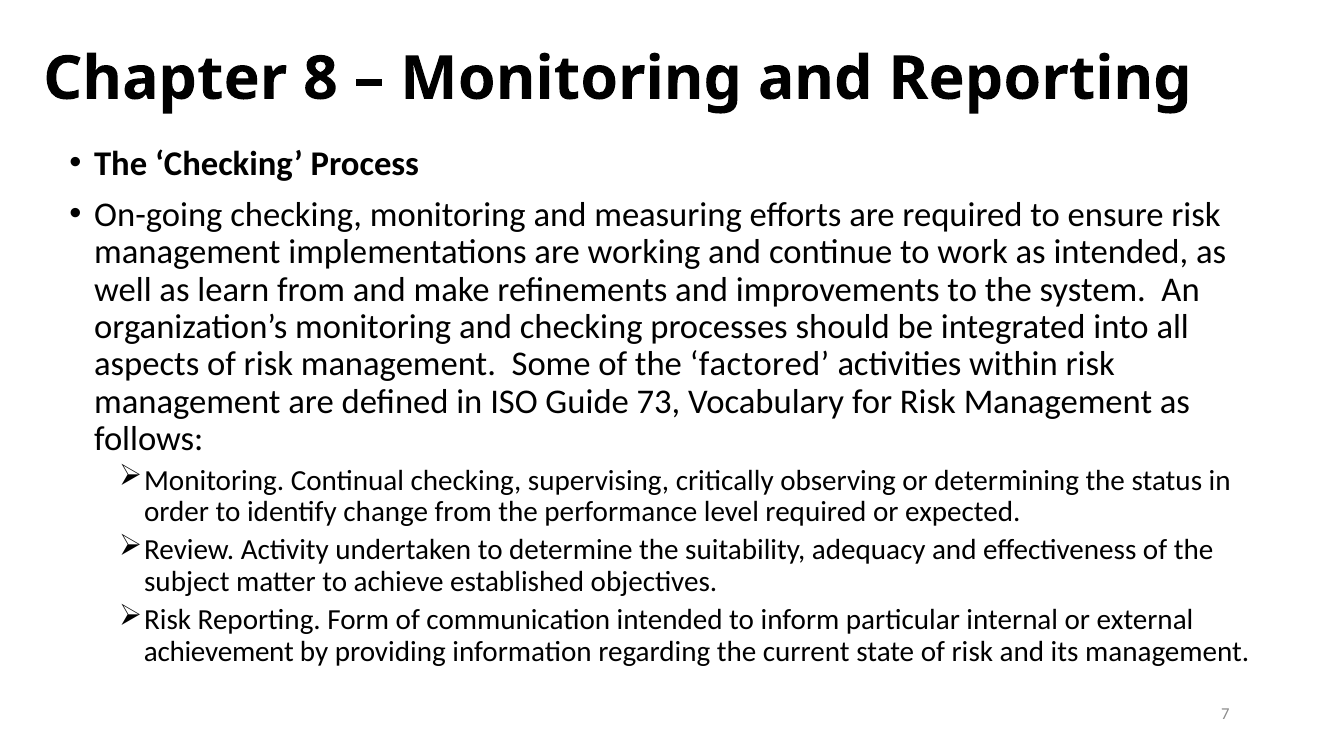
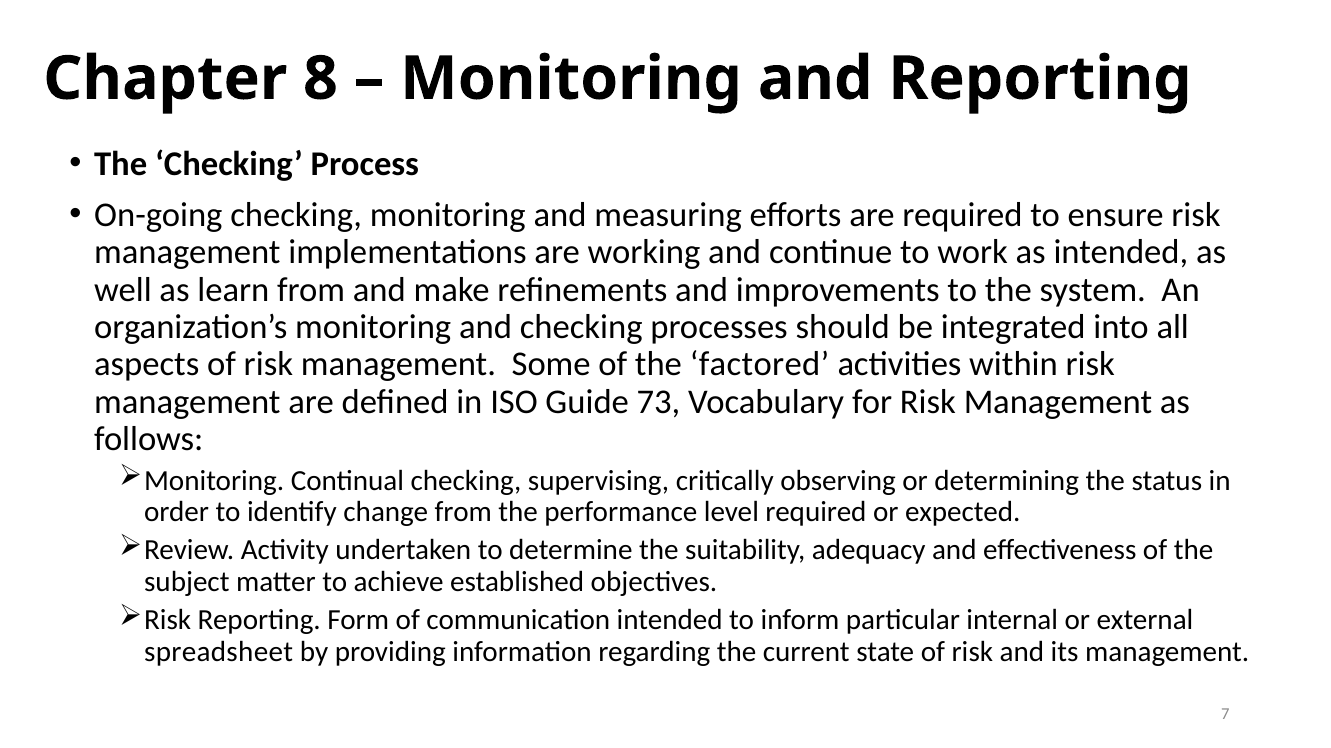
achievement: achievement -> spreadsheet (219, 652)
